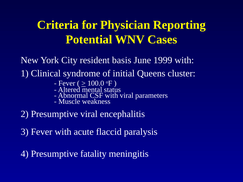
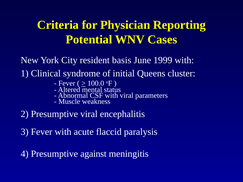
fatality: fatality -> against (93, 154)
